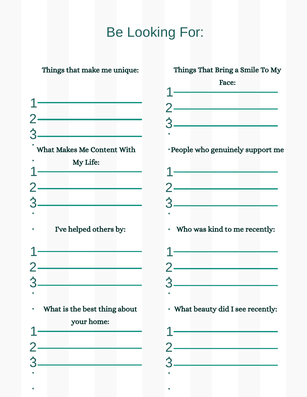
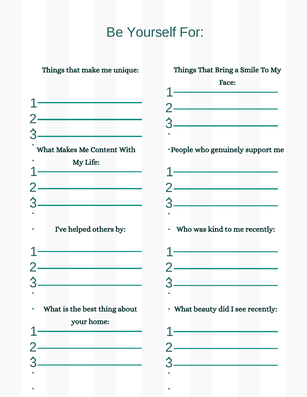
Looking: Looking -> Yourself (152, 32)
